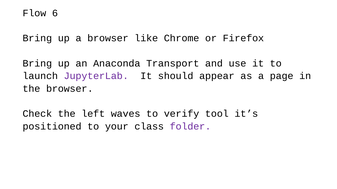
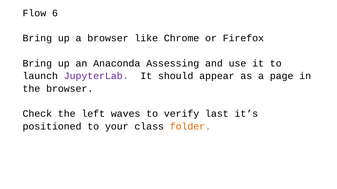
Transport: Transport -> Assessing (173, 64)
tool: tool -> last (217, 114)
folder colour: purple -> orange (190, 127)
